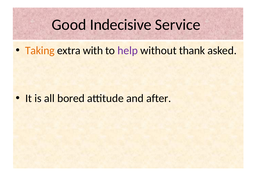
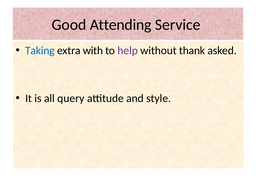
Indecisive: Indecisive -> Attending (121, 25)
Taking colour: orange -> blue (40, 50)
bored: bored -> query (71, 98)
after: after -> style (159, 98)
